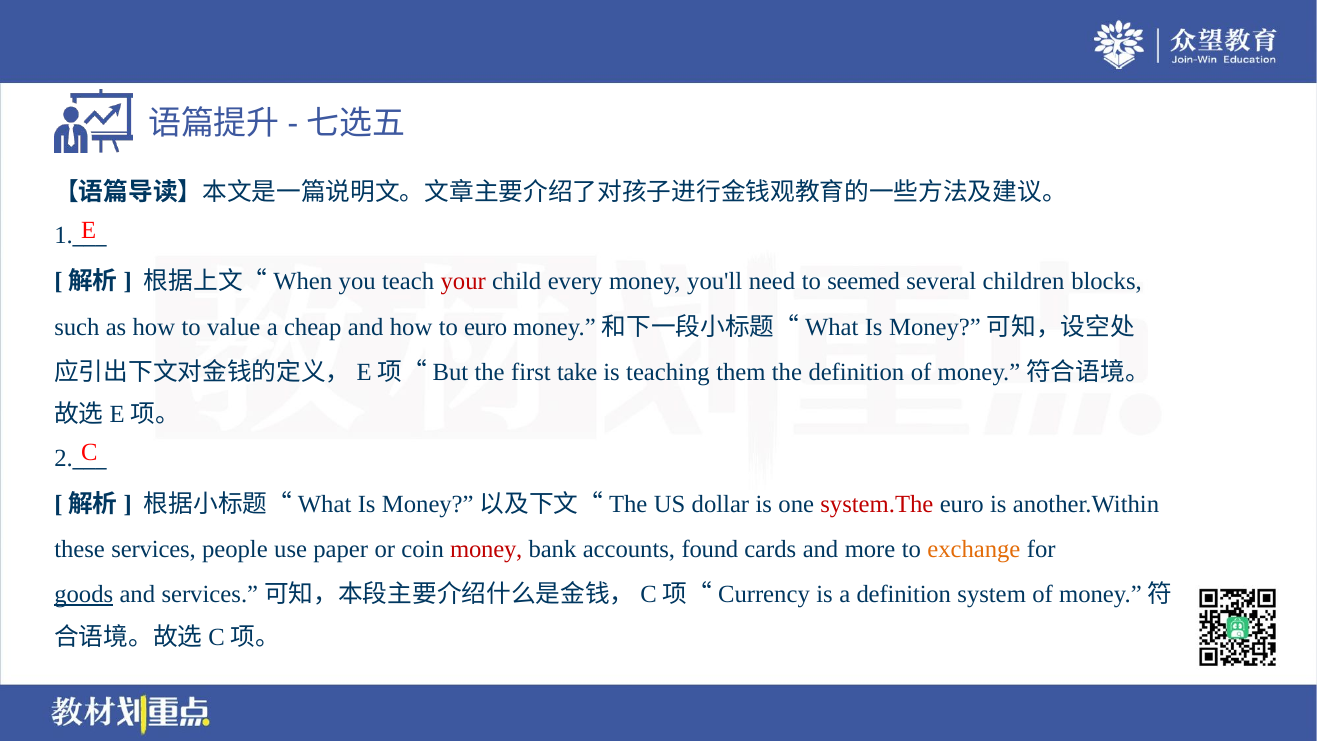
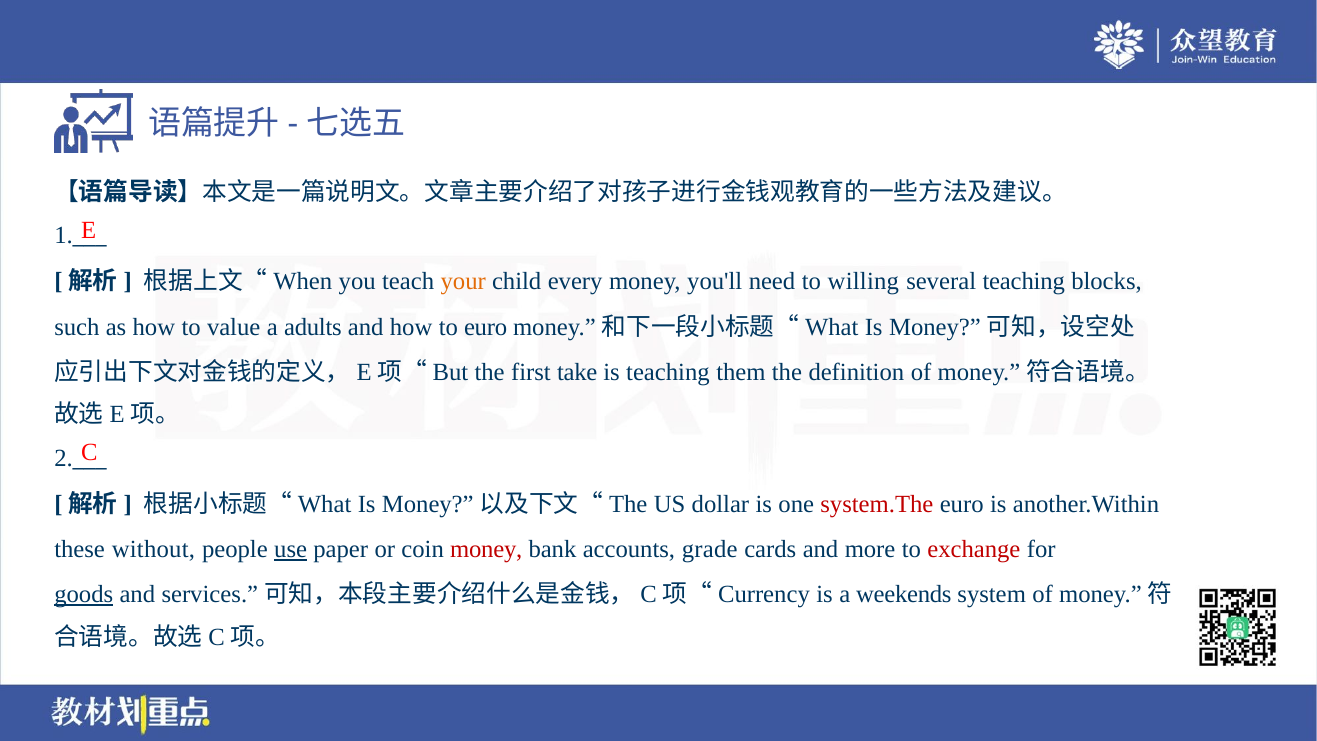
your colour: red -> orange (463, 282)
seemed: seemed -> willing (863, 282)
several children: children -> teaching (1024, 282)
cheap: cheap -> adults (313, 327)
services: services -> without (153, 549)
use underline: none -> present (291, 549)
found: found -> grade (710, 549)
exchange colour: orange -> red (974, 549)
a definition: definition -> weekends (904, 594)
